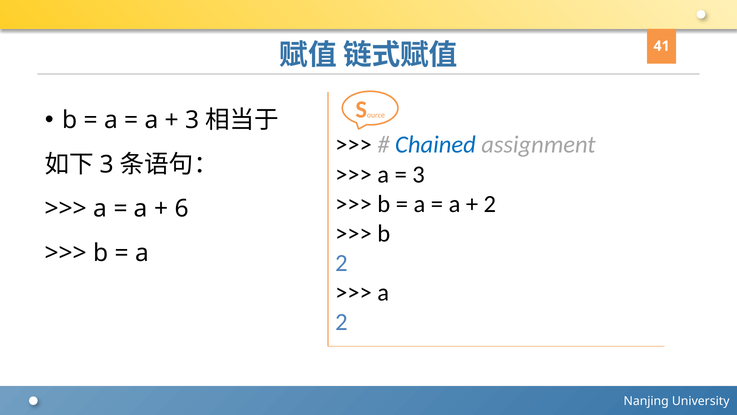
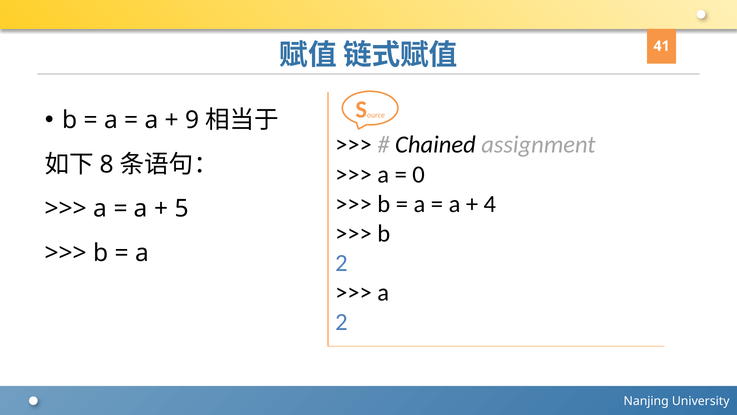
3: 3 -> 9 (192, 120)
Chained colour: blue -> black (435, 145)
3: 3 -> 8 (107, 164)
3: 3 -> 0 (419, 174)
2: 2 -> 4 (490, 204)
6: 6 -> 5 (182, 209)
